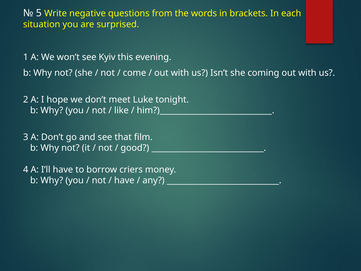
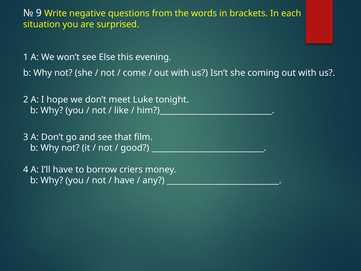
5: 5 -> 9 (39, 13)
Kyiv: Kyiv -> Else (107, 57)
